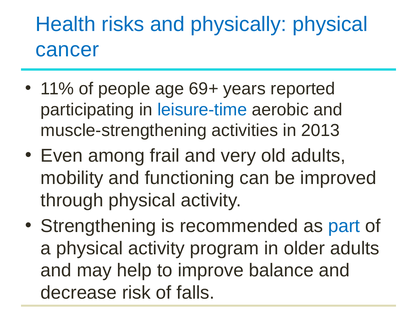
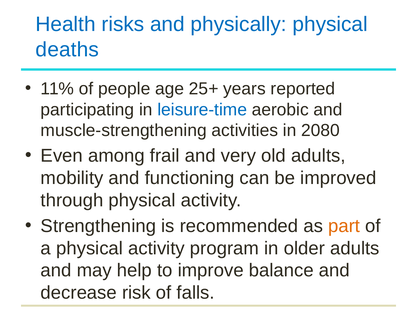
cancer: cancer -> deaths (67, 49)
69+: 69+ -> 25+ (204, 89)
2013: 2013 -> 2080 (320, 130)
part colour: blue -> orange (344, 226)
